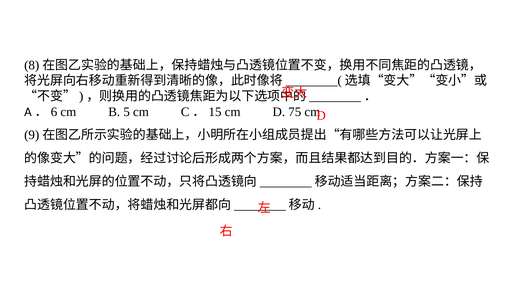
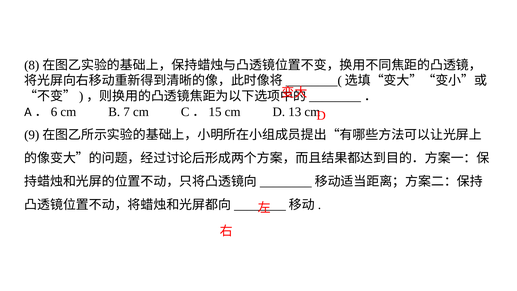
5: 5 -> 7 (127, 112)
75: 75 -> 13 (295, 112)
